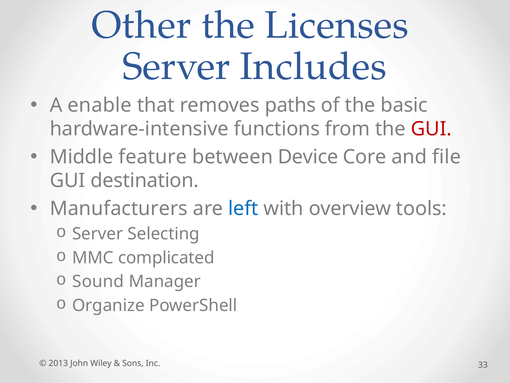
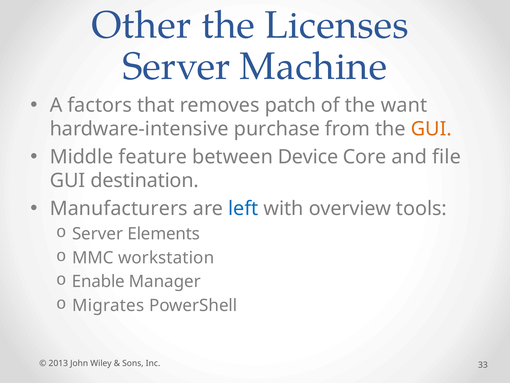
Includes: Includes -> Machine (313, 66)
enable: enable -> factors (100, 105)
paths: paths -> patch (290, 105)
basic: basic -> want (404, 105)
functions: functions -> purchase (277, 129)
GUI colour: red -> orange (431, 129)
Selecting: Selecting -> Elements (164, 234)
complicated: complicated -> workstation (166, 257)
Sound: Sound -> Enable (98, 281)
Organize: Organize -> Migrates (108, 305)
